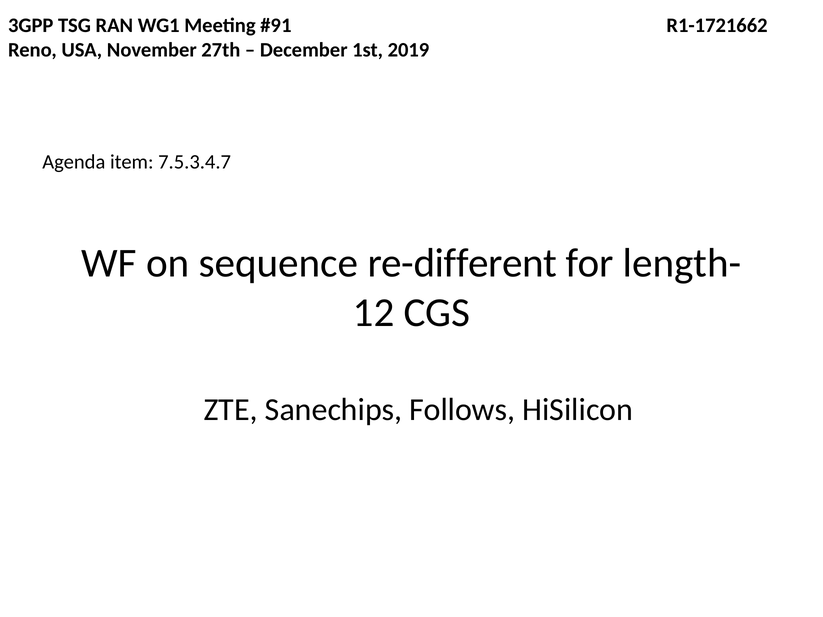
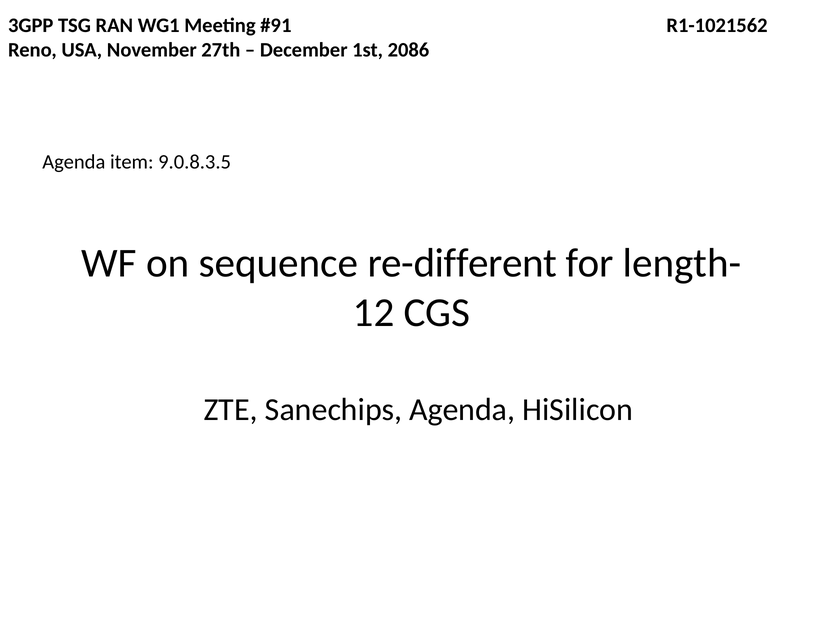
R1-1721662: R1-1721662 -> R1-1021562 (717, 25)
2019: 2019 -> 2086 (408, 50)
7.5.3.4.7: 7.5.3.4.7 -> 9.0.8.3.5 (195, 162)
Sanechips Follows: Follows -> Agenda (462, 410)
